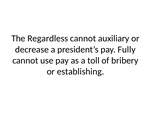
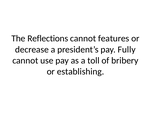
Regardless: Regardless -> Reflections (48, 39)
auxiliary: auxiliary -> features (114, 39)
